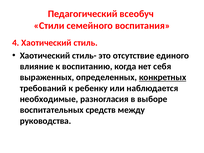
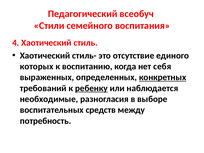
влияние: влияние -> которых (37, 66)
ребенку underline: none -> present (91, 88)
руководства: руководства -> потребность (46, 121)
